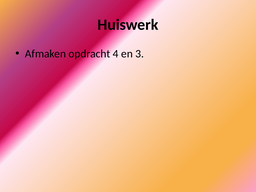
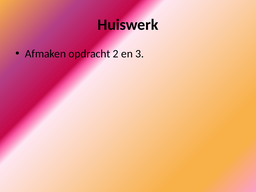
4: 4 -> 2 (116, 54)
